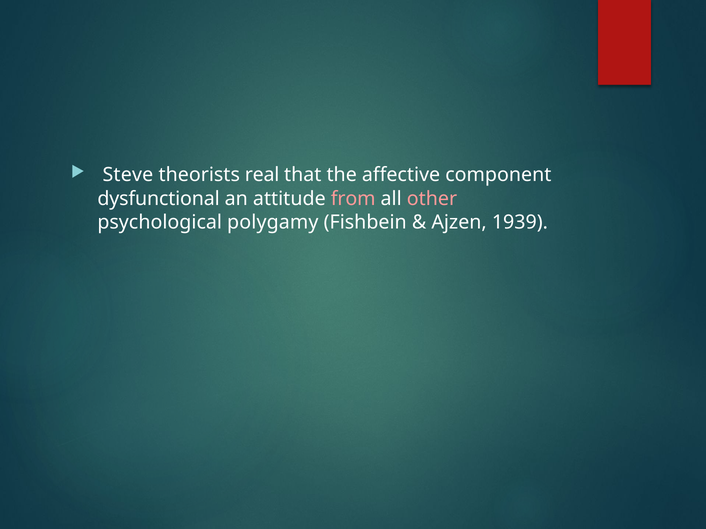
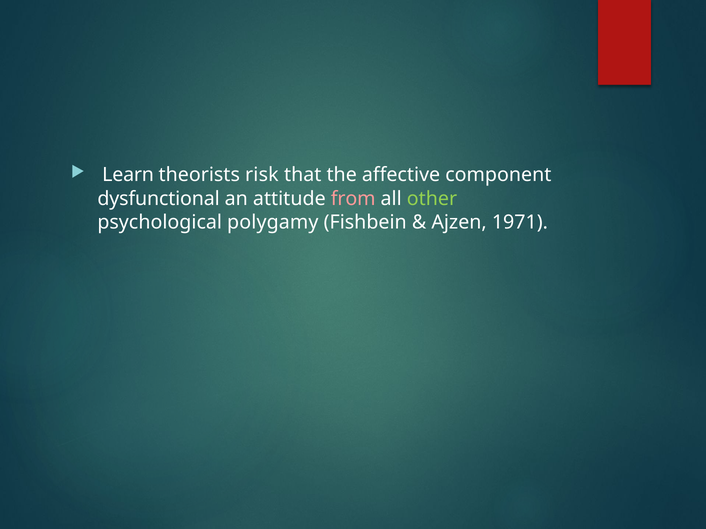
Steve: Steve -> Learn (128, 175)
real: real -> risk (262, 175)
other colour: pink -> light green (432, 199)
1939: 1939 -> 1971 (520, 222)
